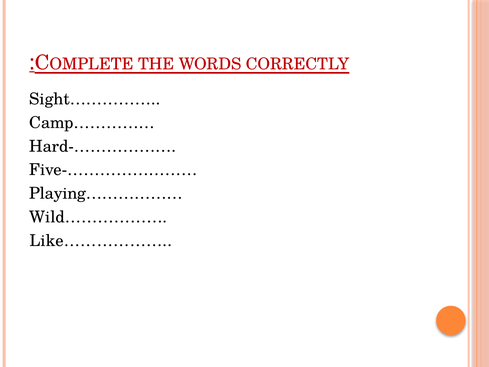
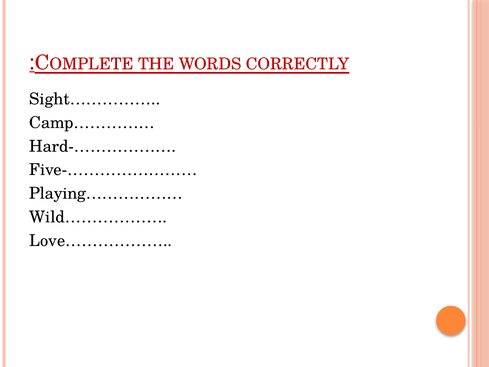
Like………………: Like……………… -> Love……………… (101, 241)
